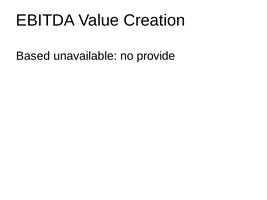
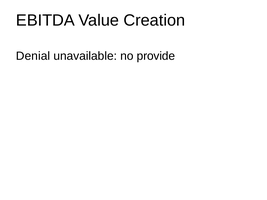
Based: Based -> Denial (33, 56)
